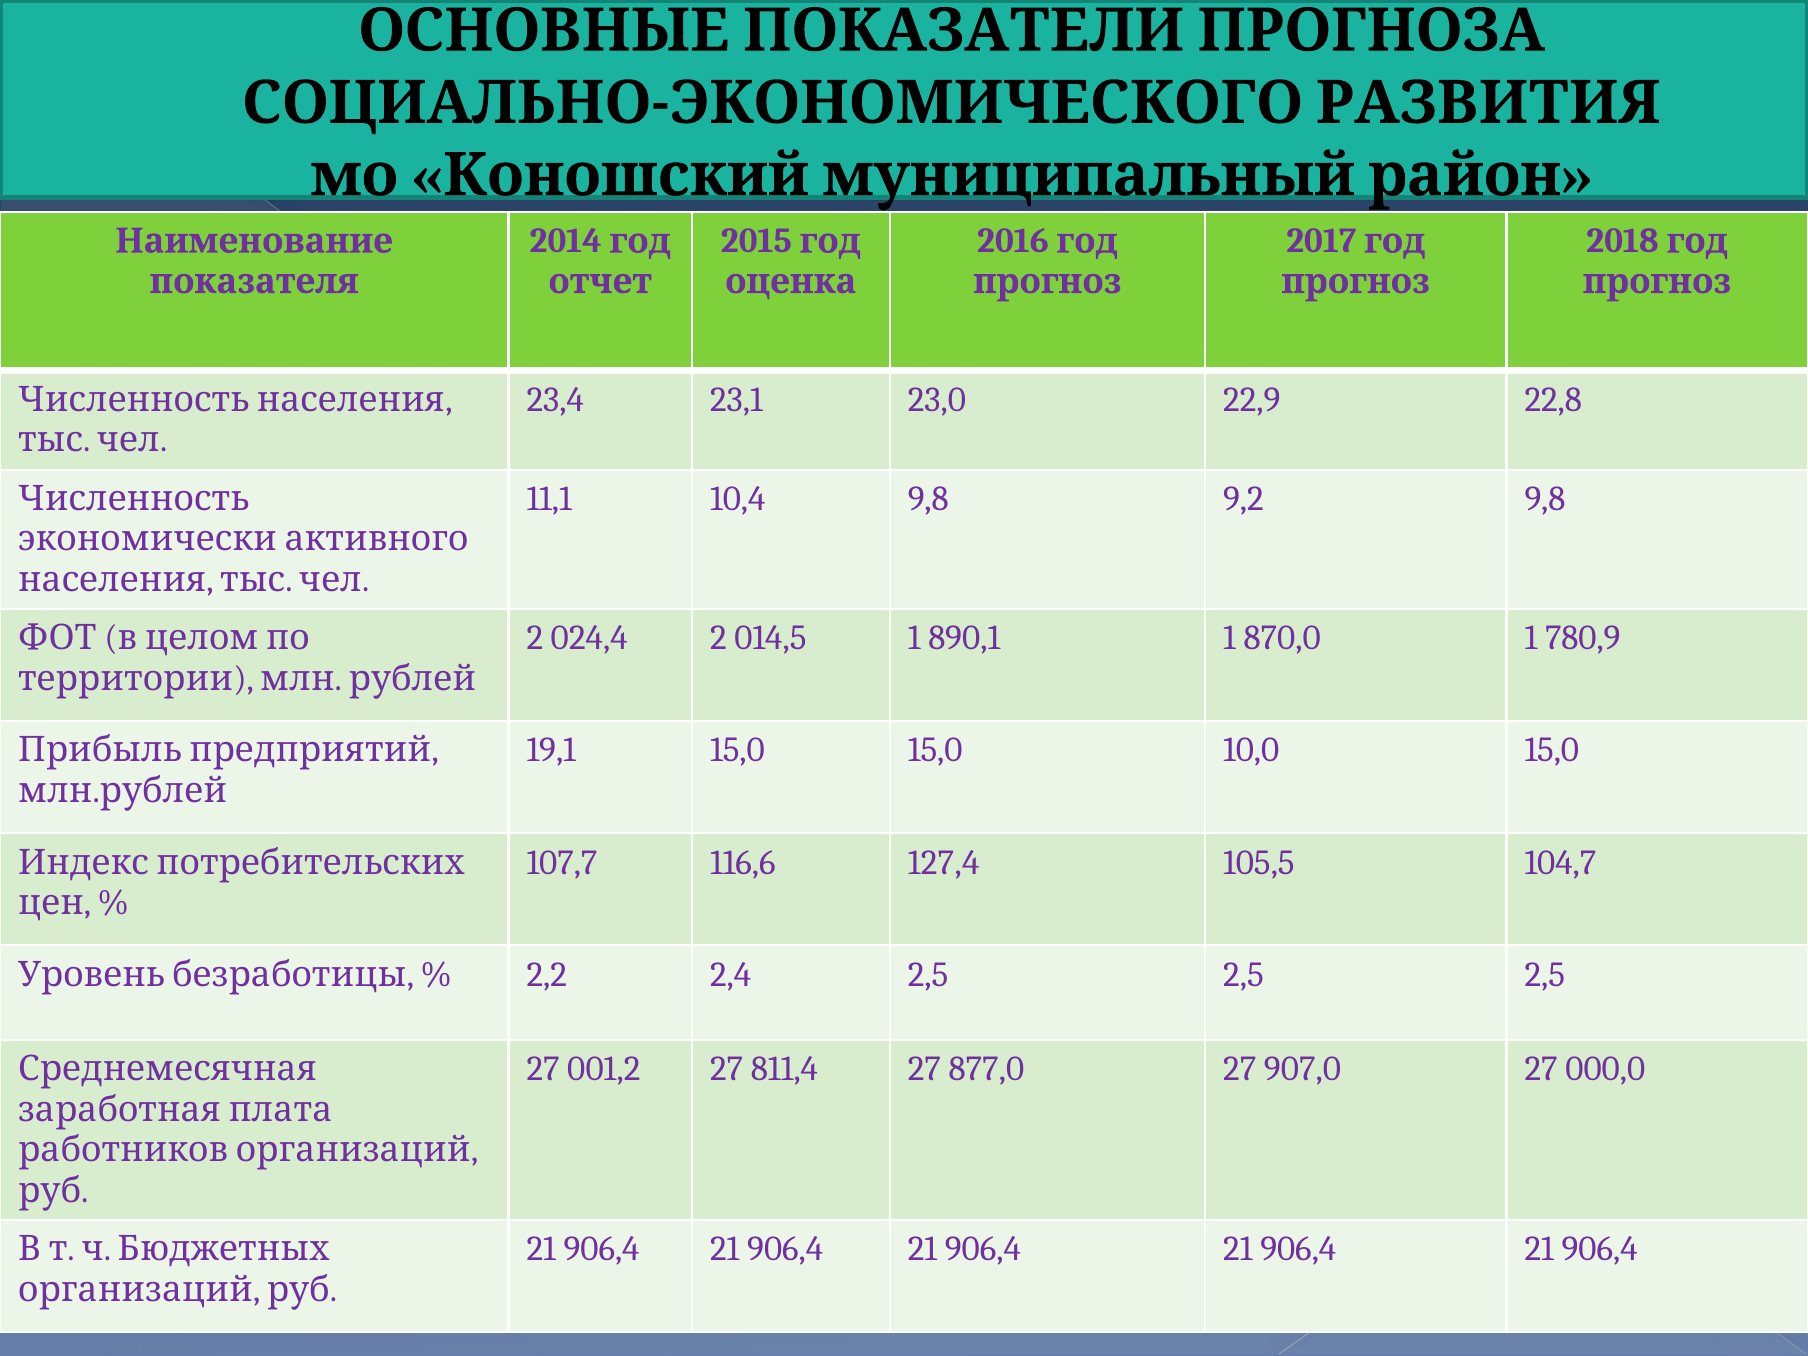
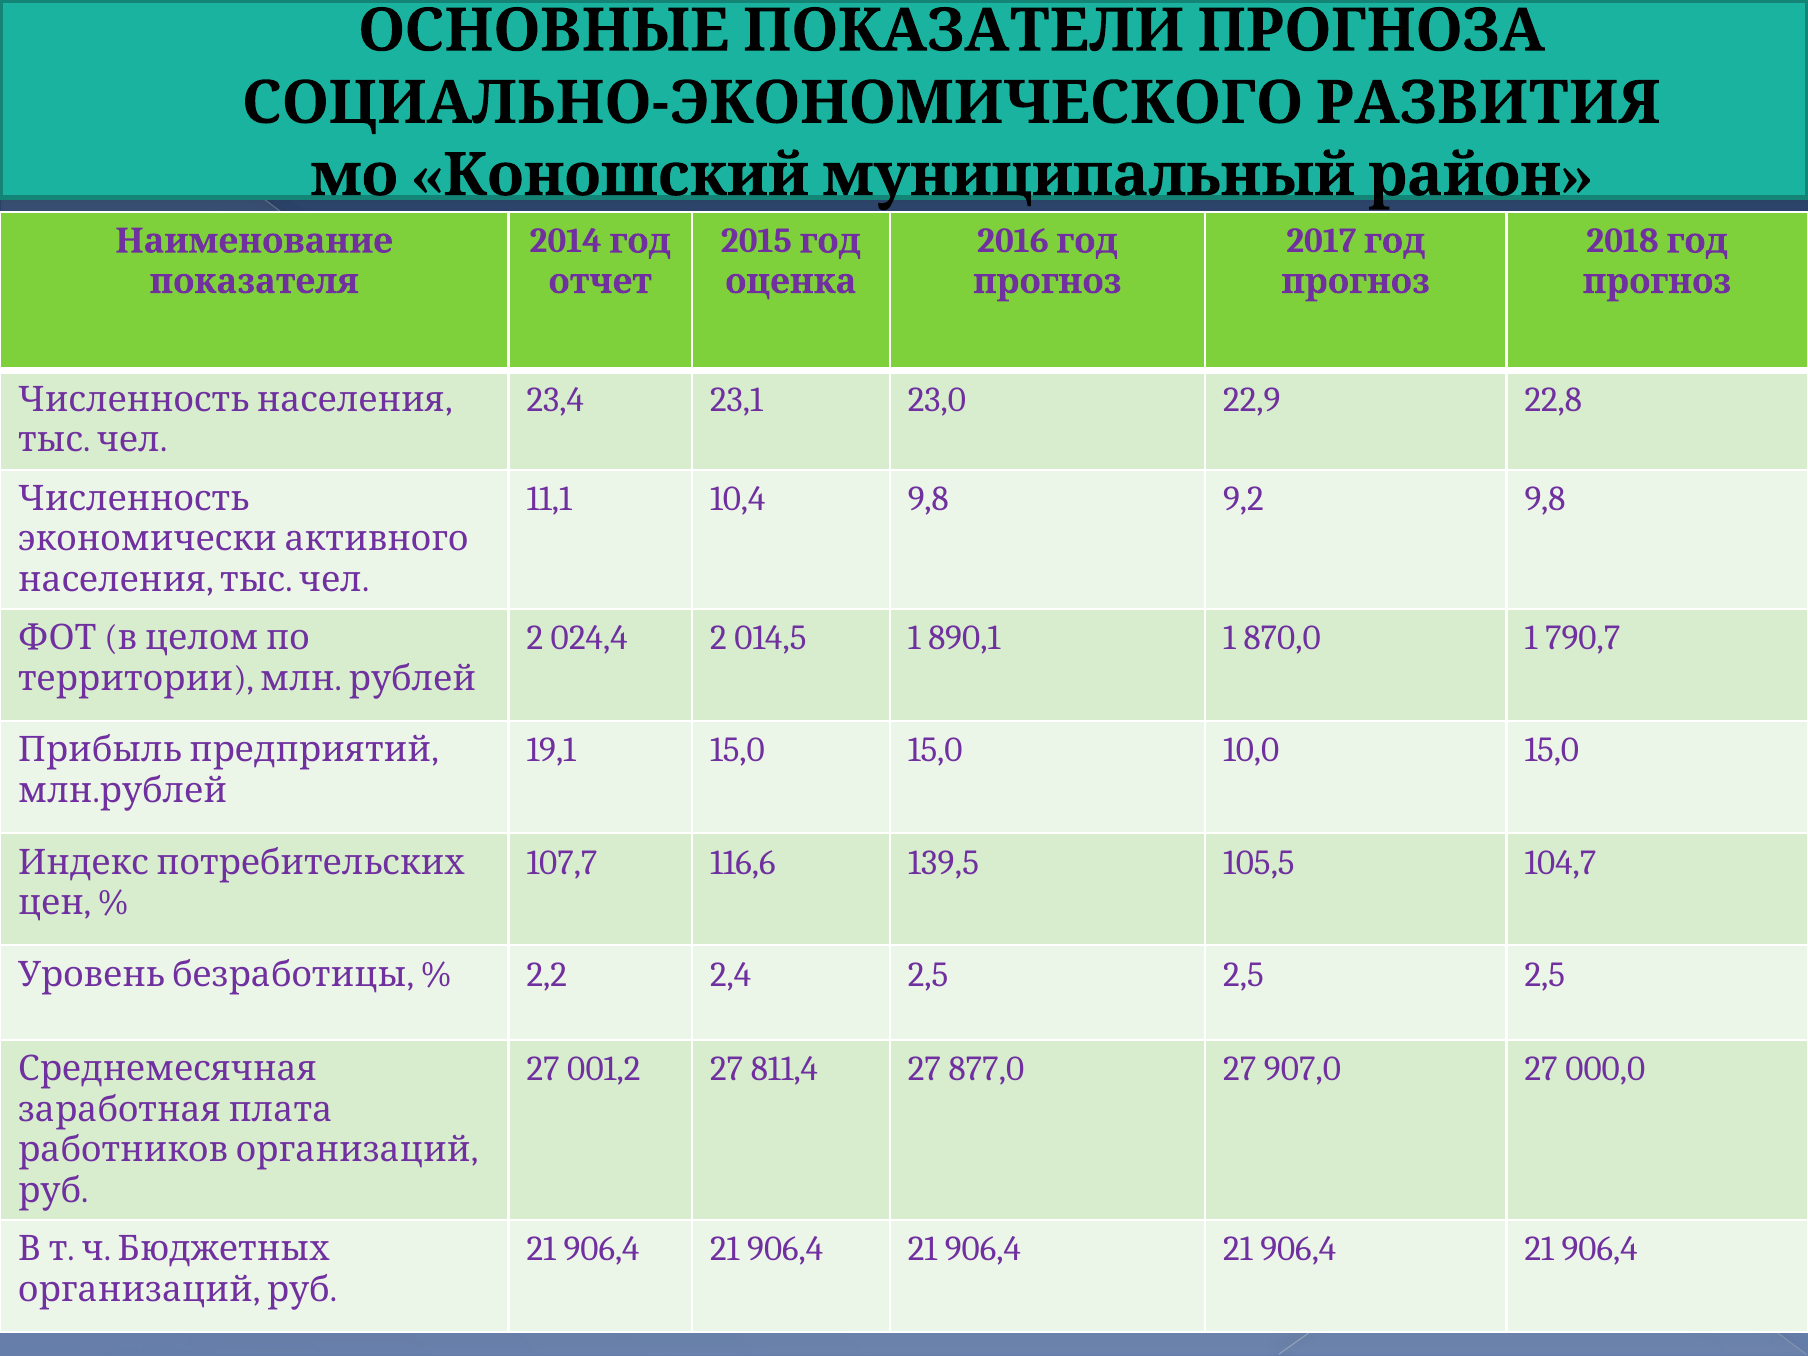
780,9: 780,9 -> 790,7 (1583, 638)
127,4: 127,4 -> 139,5 (944, 862)
